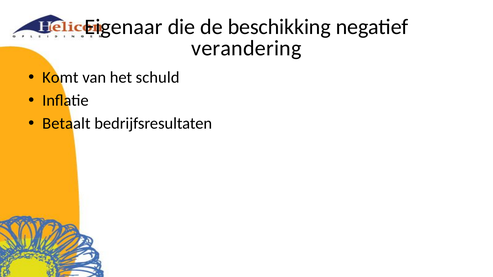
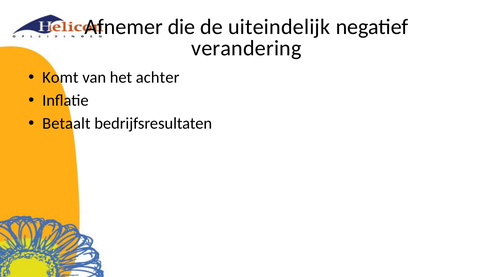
Eigenaar: Eigenaar -> Afnemer (124, 27)
beschikking: beschikking -> uiteindelijk (279, 27)
schuld: schuld -> achter (158, 78)
